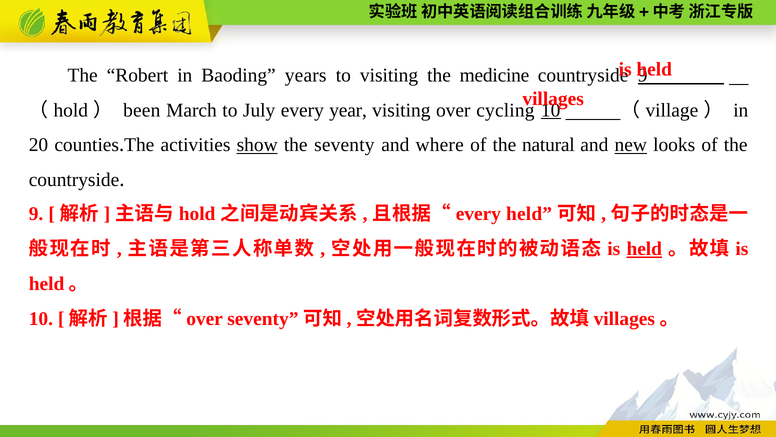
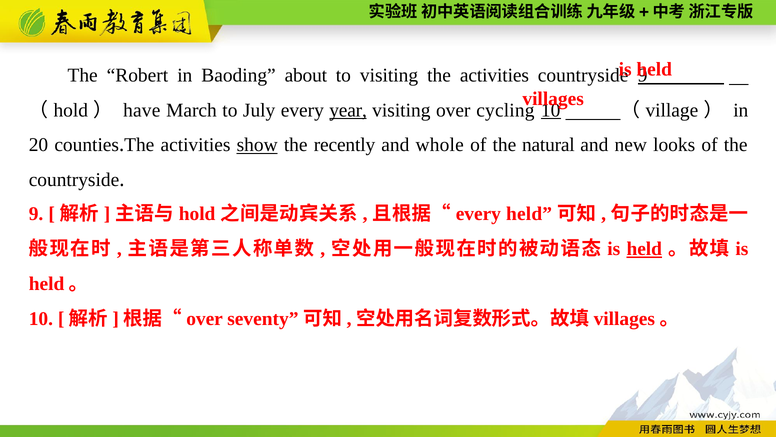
years: years -> about (306, 75)
medicine: medicine -> activities (494, 75)
been: been -> have (142, 110)
year underline: none -> present (348, 110)
seventy: seventy -> recently (345, 145)
where: where -> whole (440, 145)
new underline: present -> none (631, 145)
